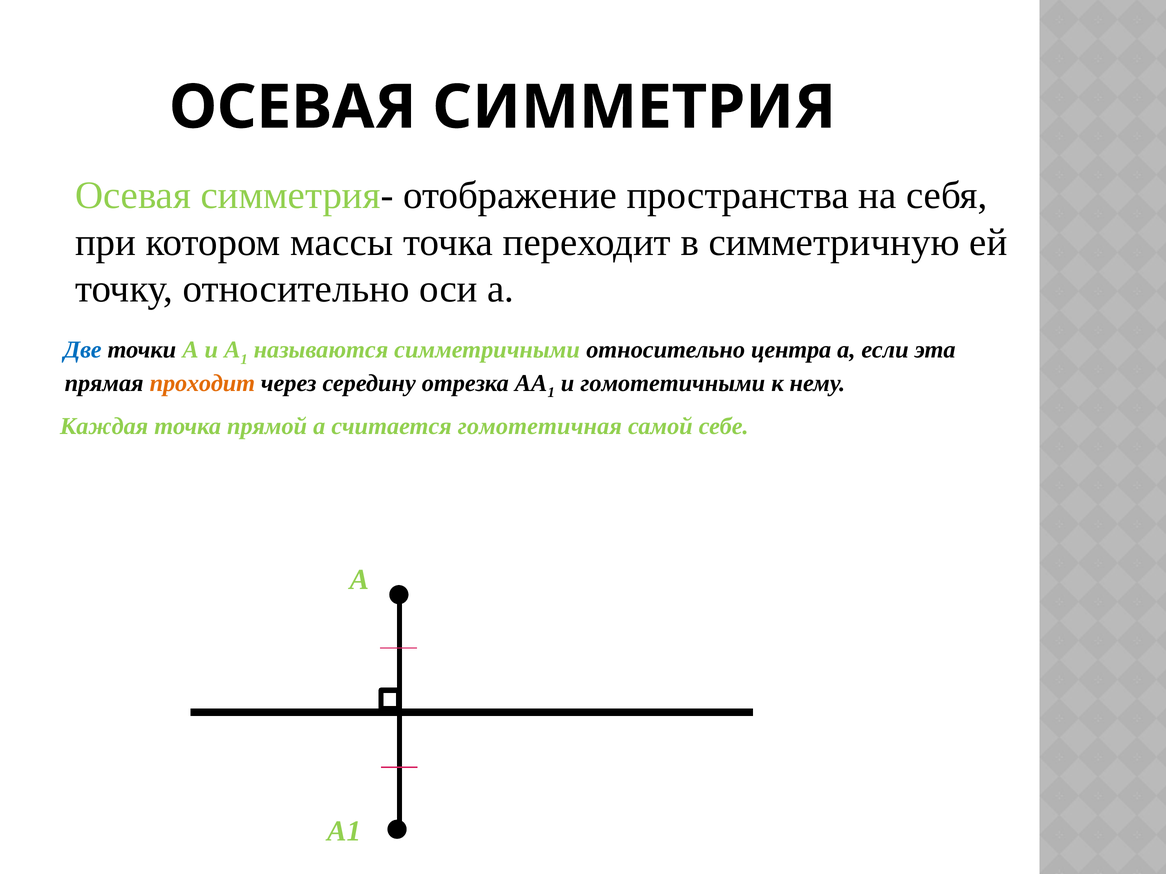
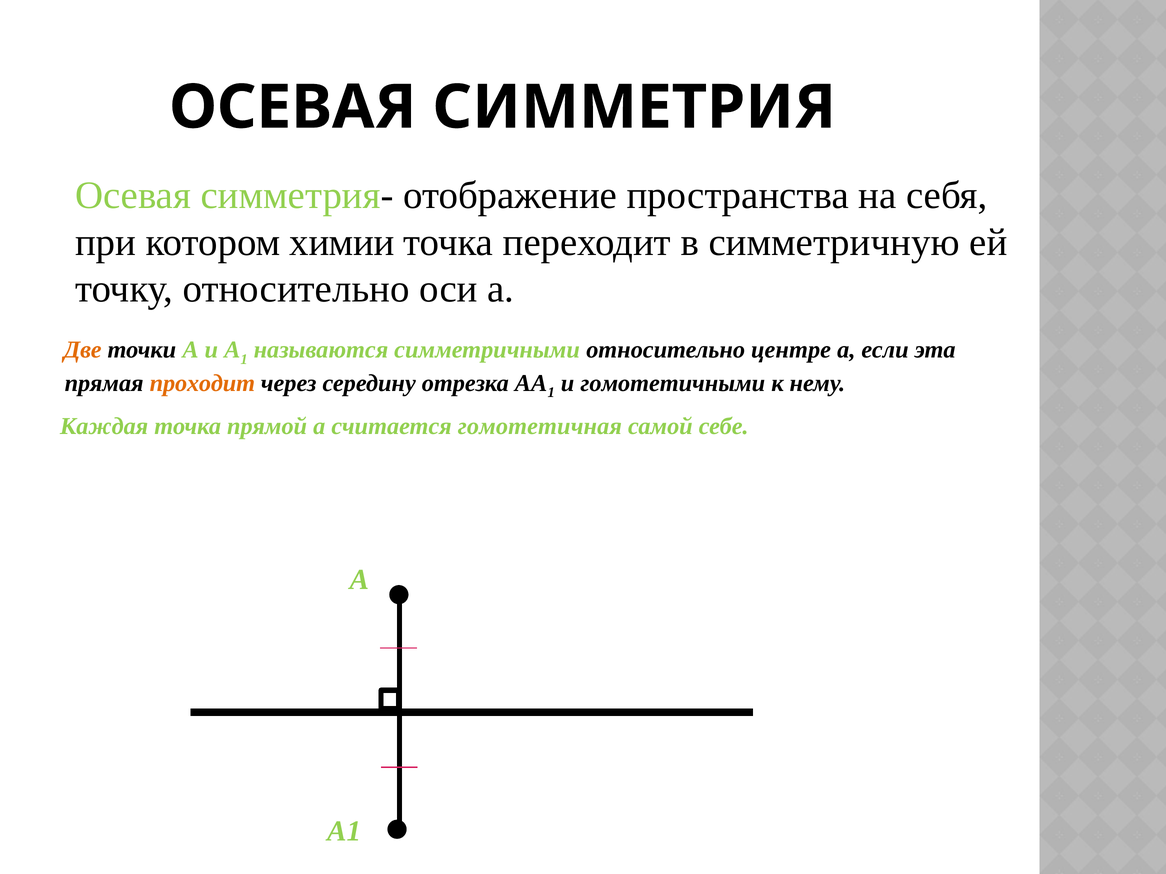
массы: массы -> химии (342, 242)
Две colour: blue -> orange (83, 350)
центра: центра -> центре (791, 350)
